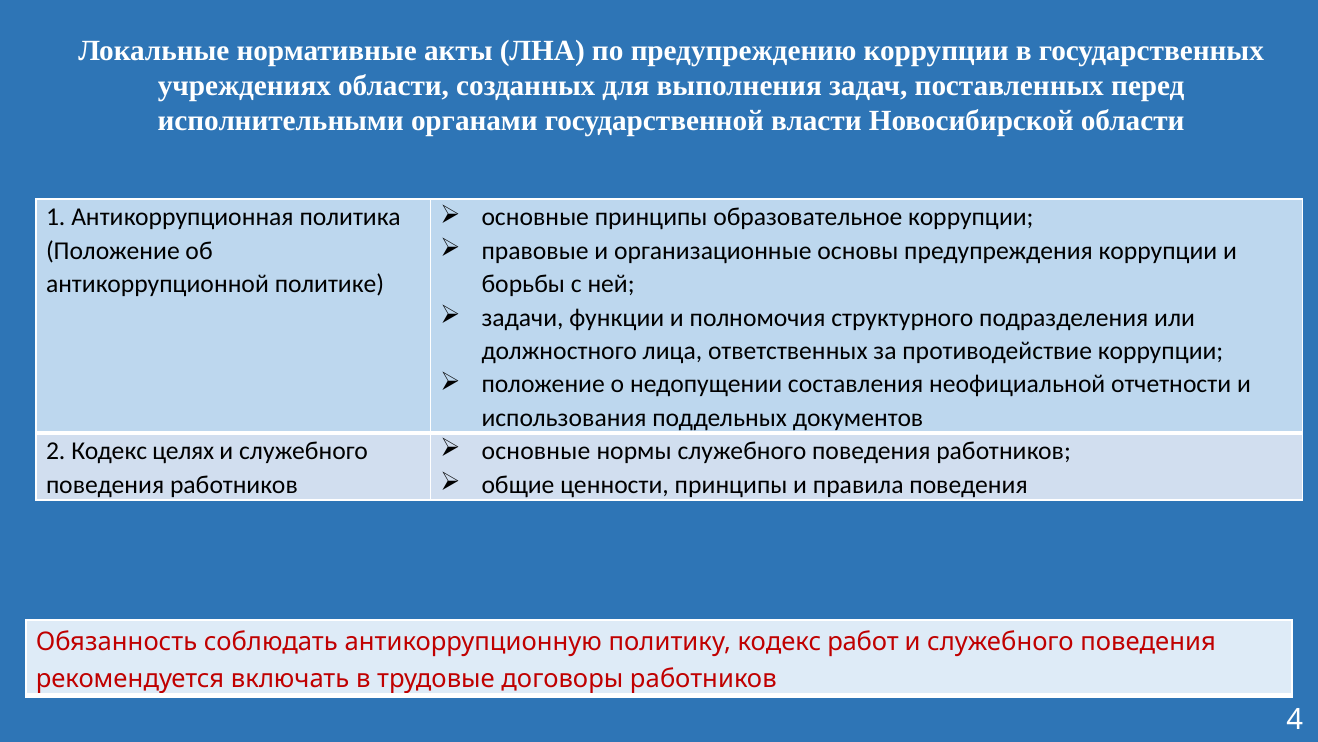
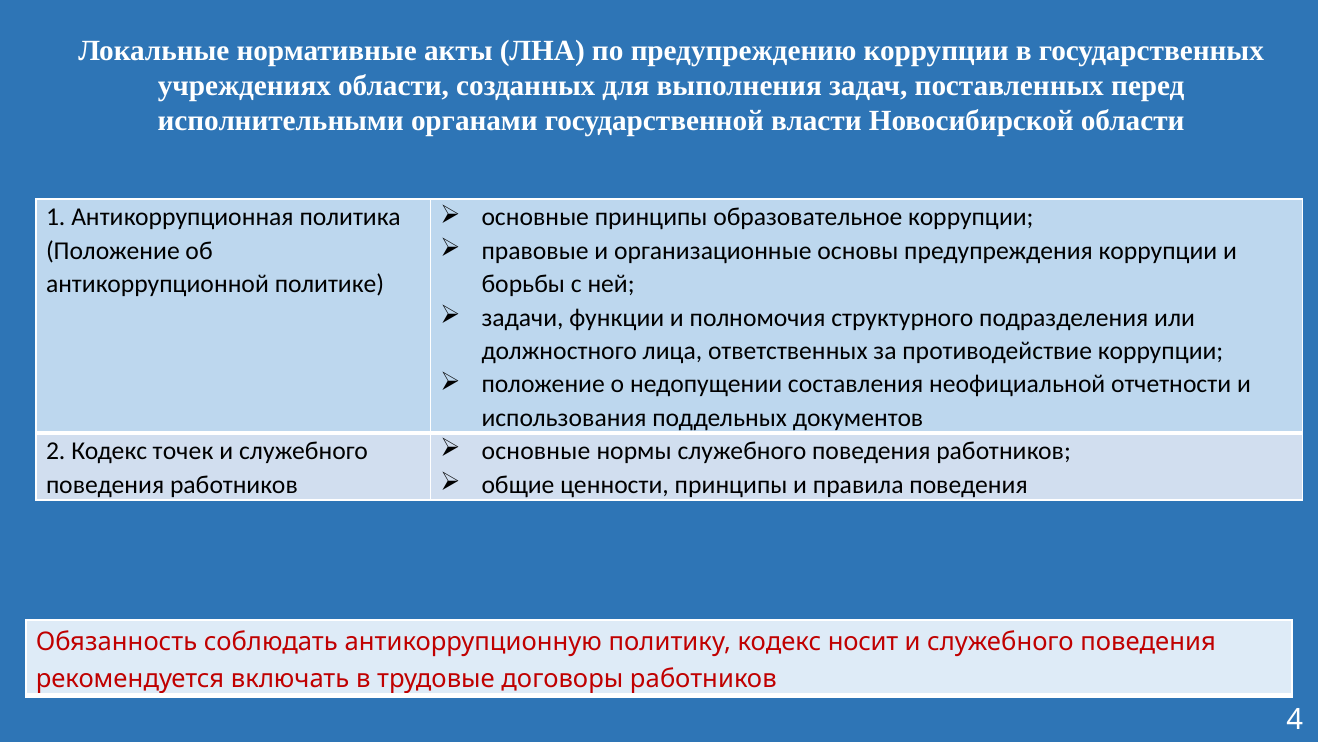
целях: целях -> точек (183, 451)
работ: работ -> носит (863, 641)
